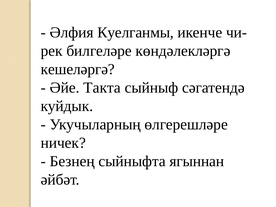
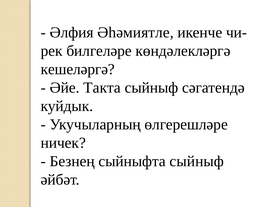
Куелганмы: Куелганмы -> Әһәмиятле (135, 33)
сыйныфта ягыннан: ягыннан -> сыйныф (197, 161)
